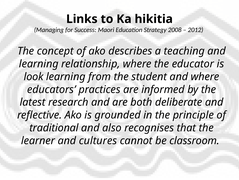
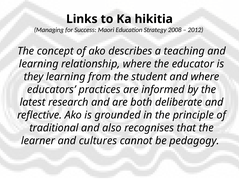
look: look -> they (34, 76)
classroom: classroom -> pedagogy (194, 140)
